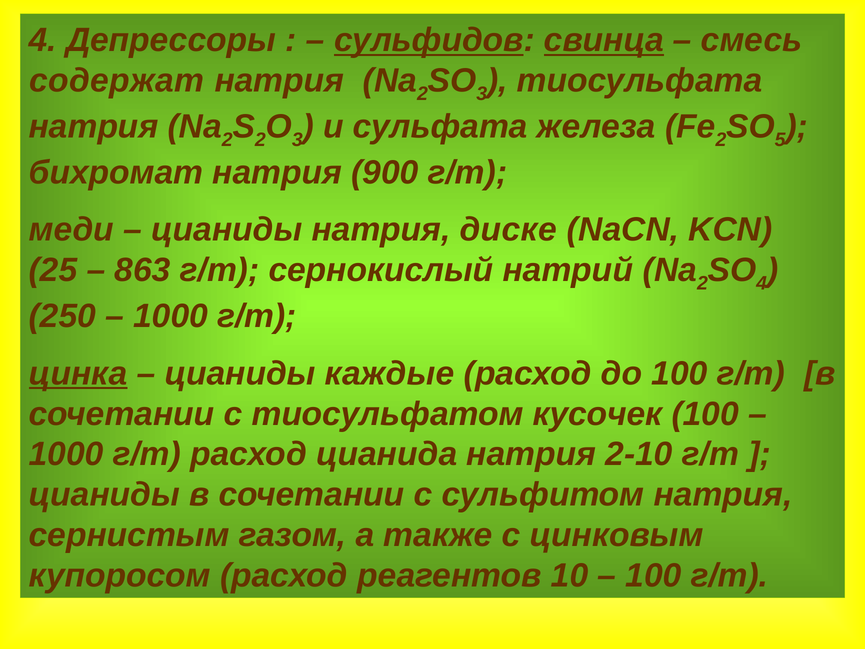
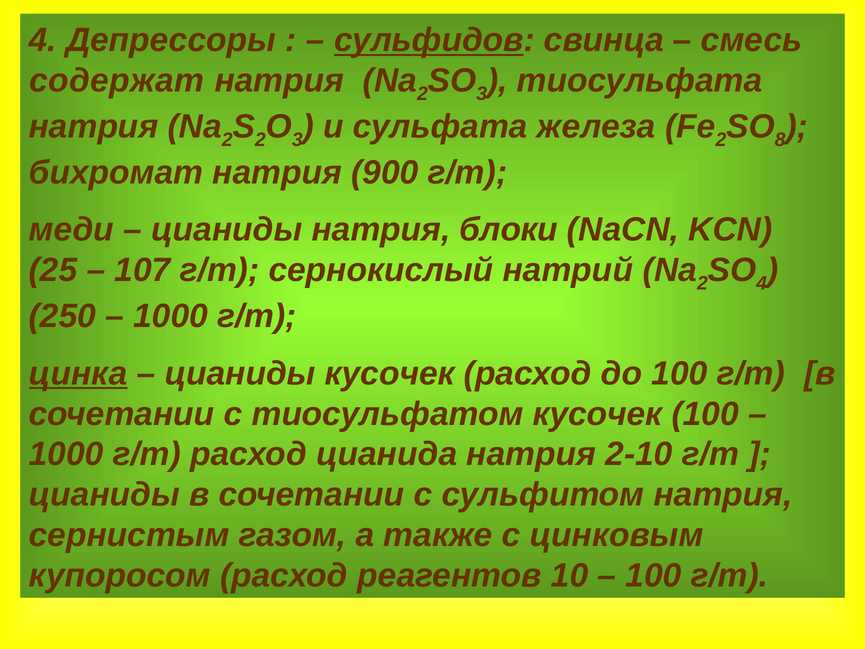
свинца underline: present -> none (604, 40)
5: 5 -> 8 (780, 140)
диске: диске -> блоки (509, 230)
863: 863 -> 107 (143, 270)
цианиды каждые: каждые -> кусочек (390, 373)
